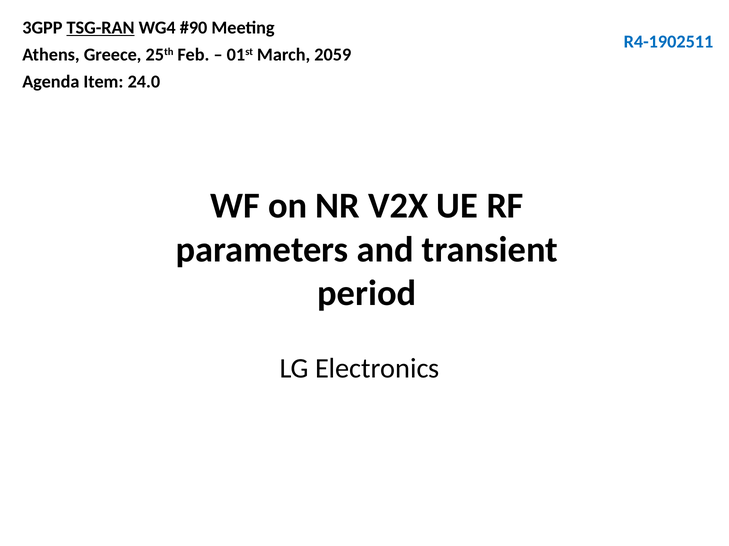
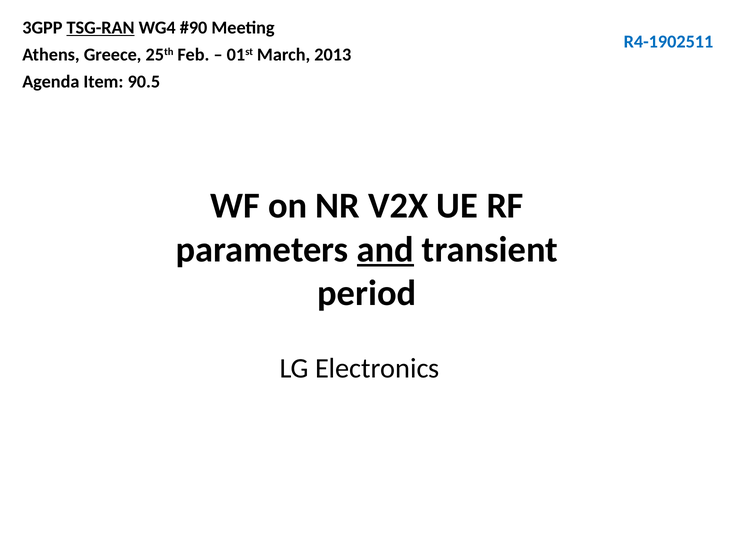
2059: 2059 -> 2013 (333, 55)
24.0: 24.0 -> 90.5 (144, 82)
and underline: none -> present (385, 250)
